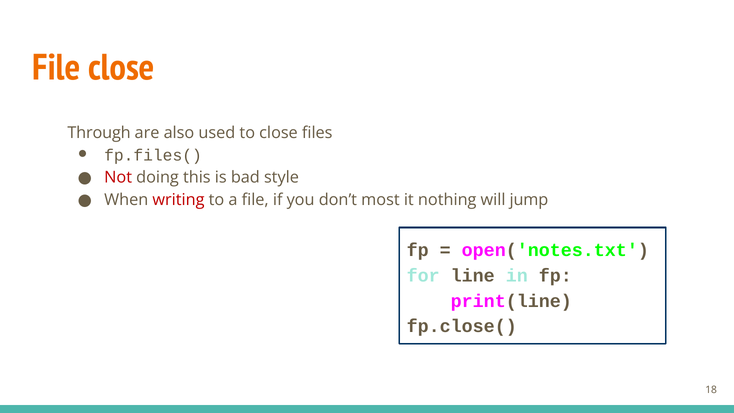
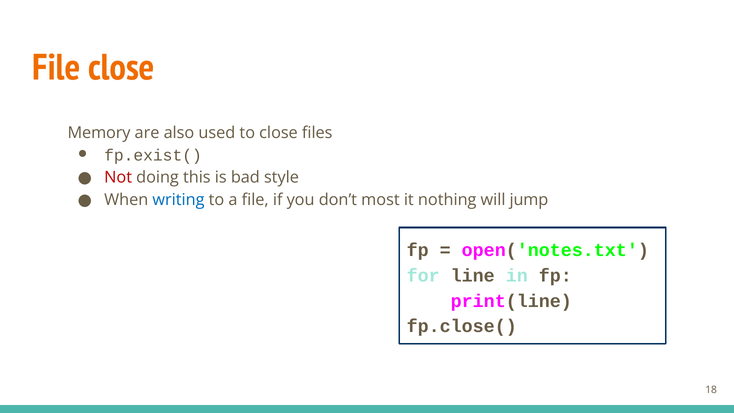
Through: Through -> Memory (99, 133)
fp.files(: fp.files( -> fp.exist( (153, 155)
writing colour: red -> blue (178, 200)
